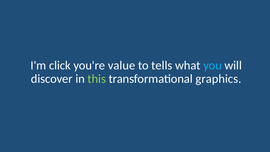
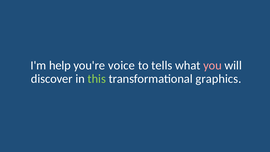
click: click -> help (60, 65)
value: value -> voice (121, 65)
you colour: light blue -> pink (213, 65)
